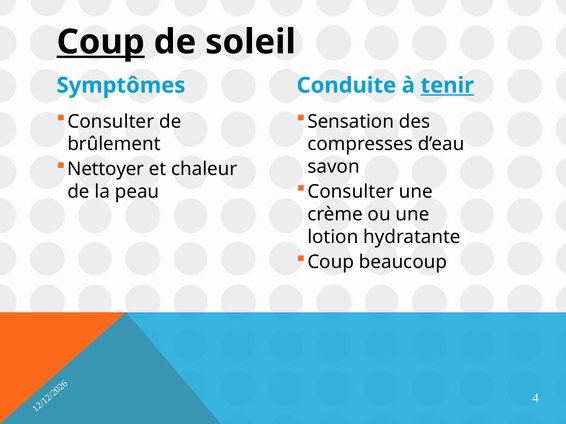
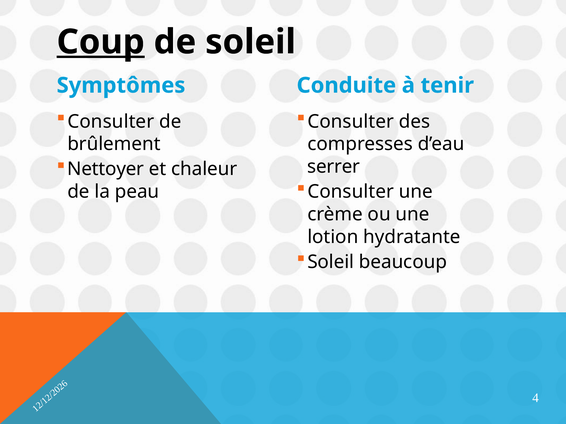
tenir underline: present -> none (447, 86)
Sensation: Sensation -> Consulter (351, 122)
savon: savon -> serrer (334, 167)
Coup: Coup -> Soleil (331, 262)
